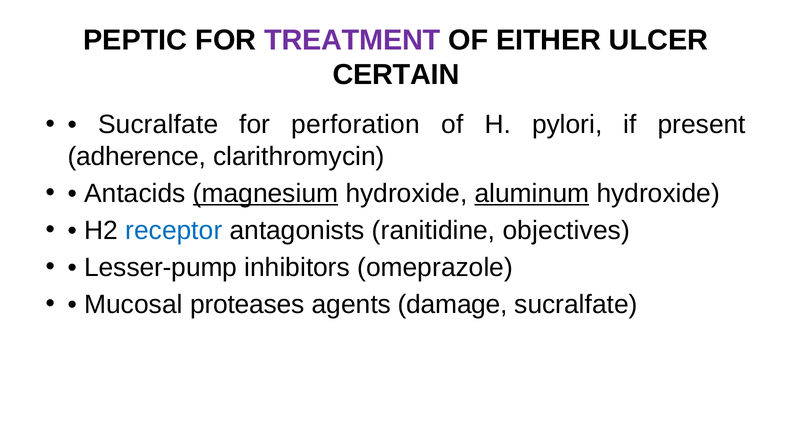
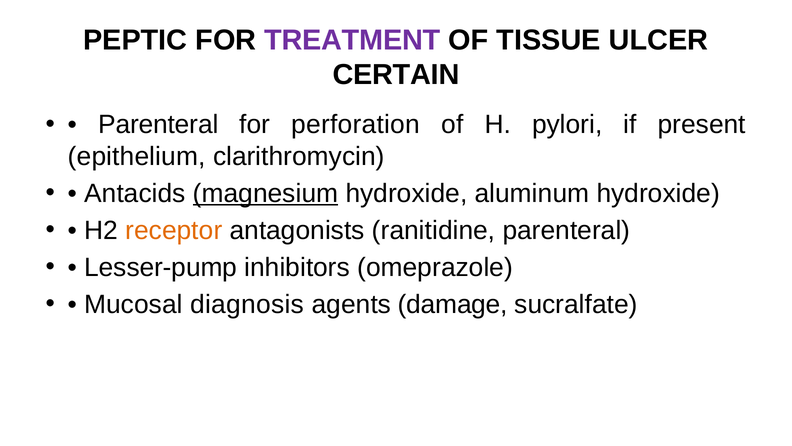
EITHER: EITHER -> TISSUE (549, 40)
Sucralfate: Sucralfate -> Parenteral (158, 125)
adherence: adherence -> epithelium (137, 156)
aluminum underline: present -> none (532, 193)
receptor colour: blue -> orange (174, 230)
ranitidine objectives: objectives -> parenteral (566, 230)
proteases: proteases -> diagnosis (247, 304)
